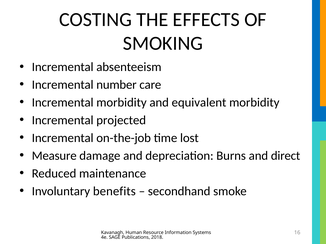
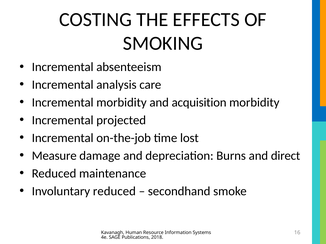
number: number -> analysis (116, 85)
equivalent: equivalent -> acquisition (199, 103)
Involuntary benefits: benefits -> reduced (114, 192)
